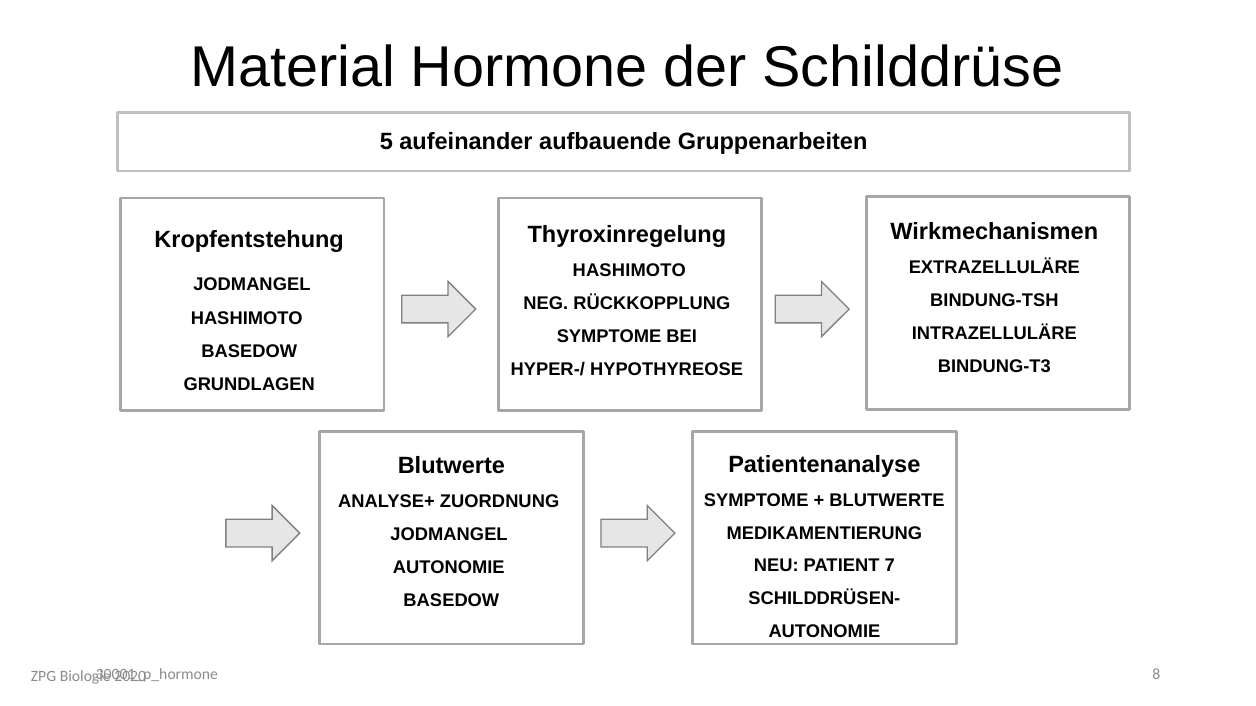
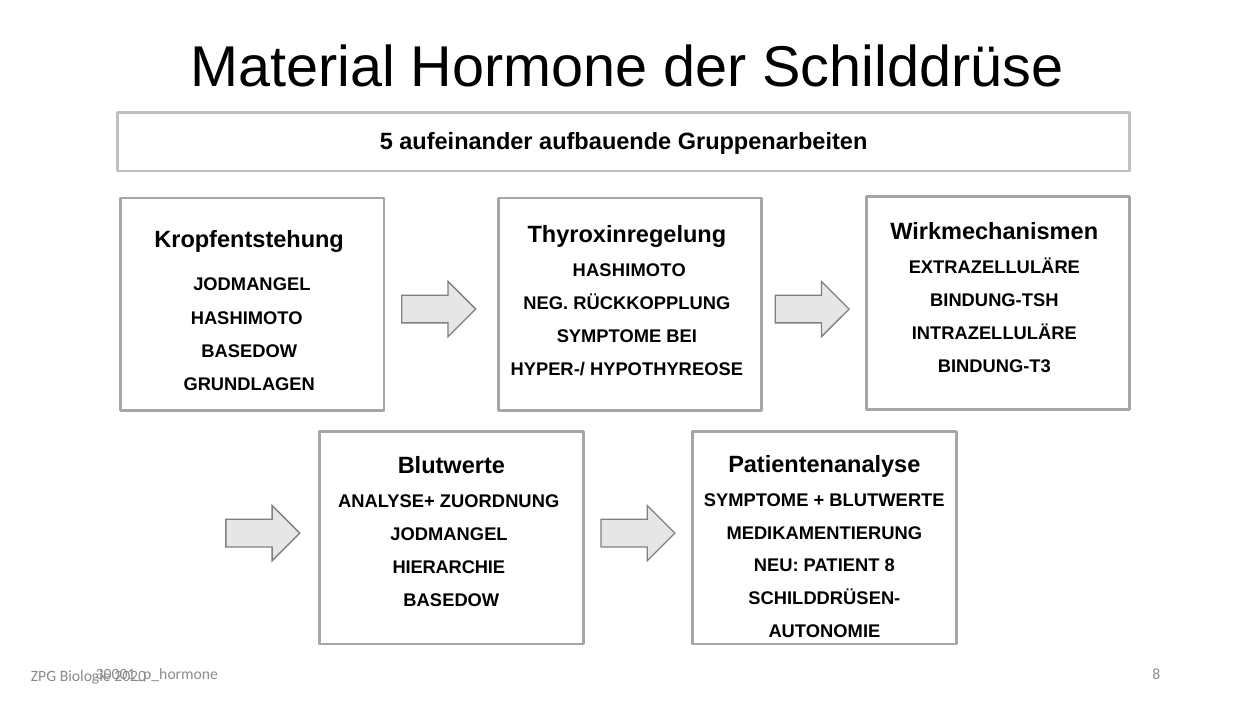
PATIENT 7: 7 -> 8 (890, 566)
AUTONOMIE: AUTONOMIE -> HIERARCHIE (449, 568)
